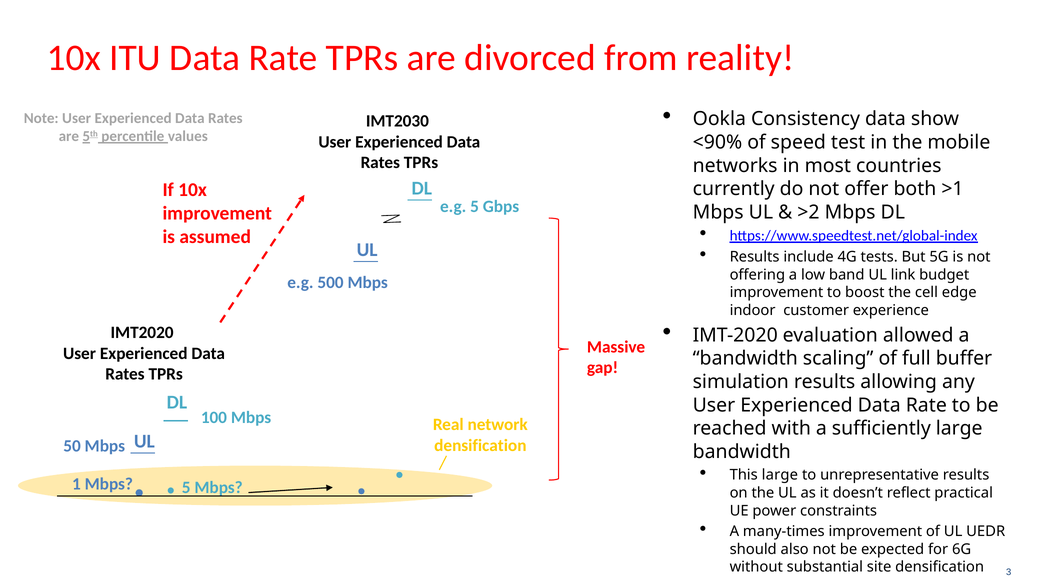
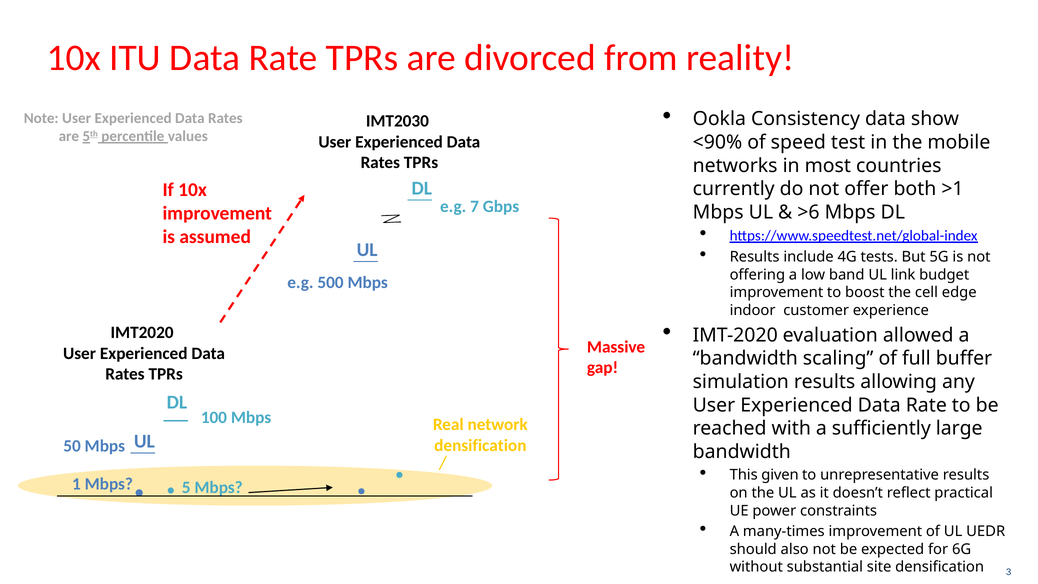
e.g 5: 5 -> 7 (475, 206)
>2: >2 -> >6 (808, 212)
This large: large -> given (780, 475)
